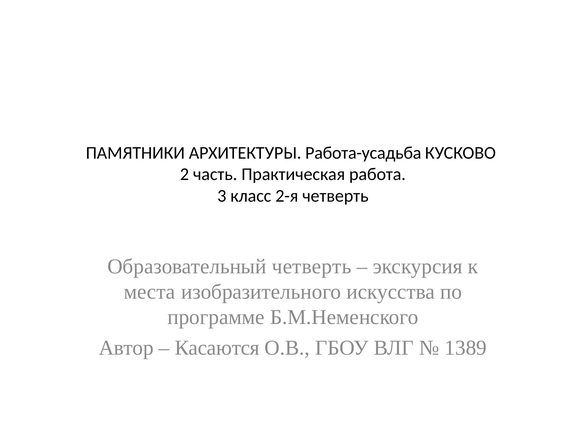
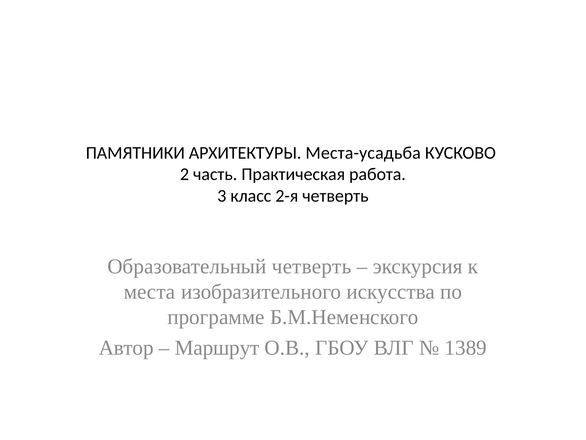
Работа-усадьба: Работа-усадьба -> Места-усадьба (363, 153)
Касаются: Касаются -> Маршрут (217, 348)
